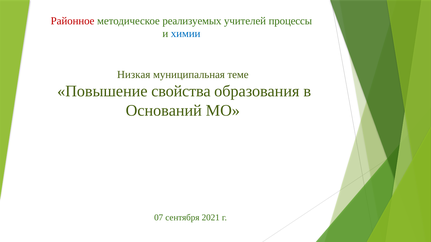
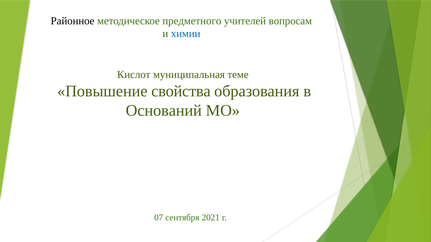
Районное colour: red -> black (73, 21)
реализуемых: реализуемых -> предметного (192, 21)
процессы: процессы -> вопросам (290, 21)
Низкая: Низкая -> Кислот (134, 75)
